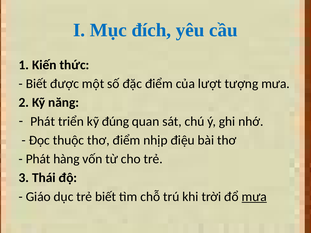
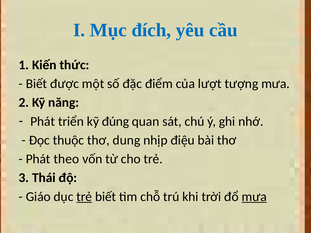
thơ điểm: điểm -> dung (126, 140)
hàng: hàng -> theo (66, 159)
trẻ underline: none -> present (84, 197)
